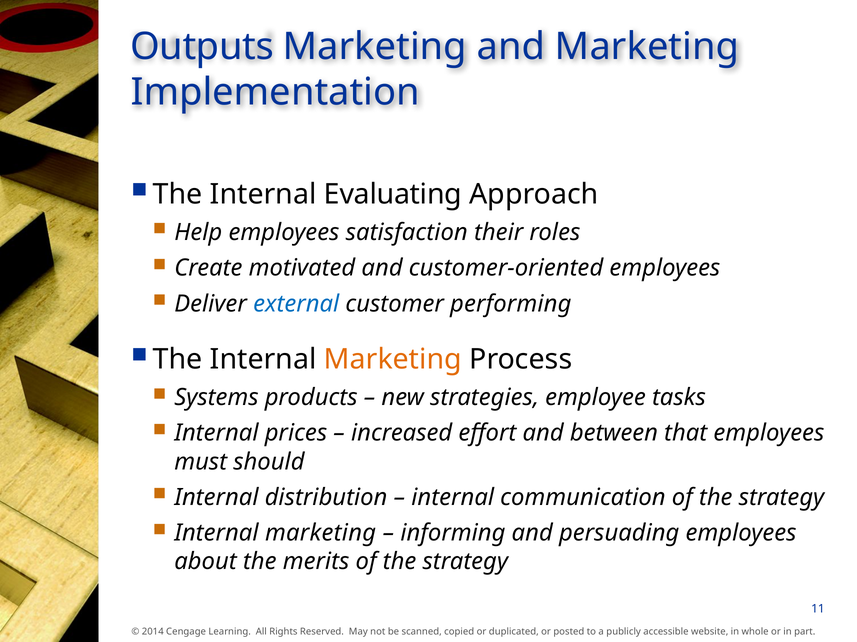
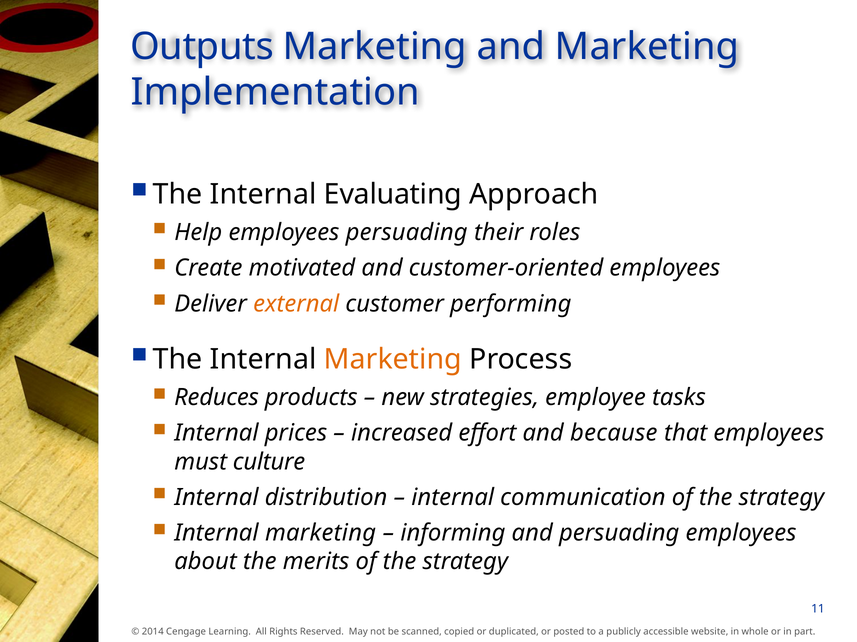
employees satisfaction: satisfaction -> persuading (407, 233)
external colour: blue -> orange (296, 304)
Systems: Systems -> Reduces (217, 398)
between: between -> because (614, 434)
should: should -> culture (269, 462)
